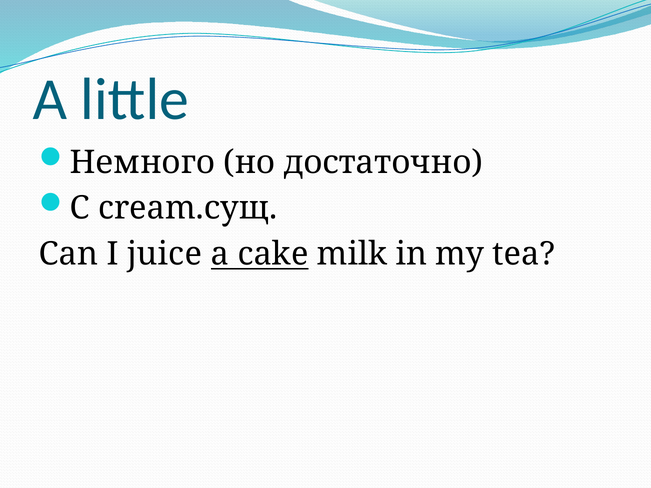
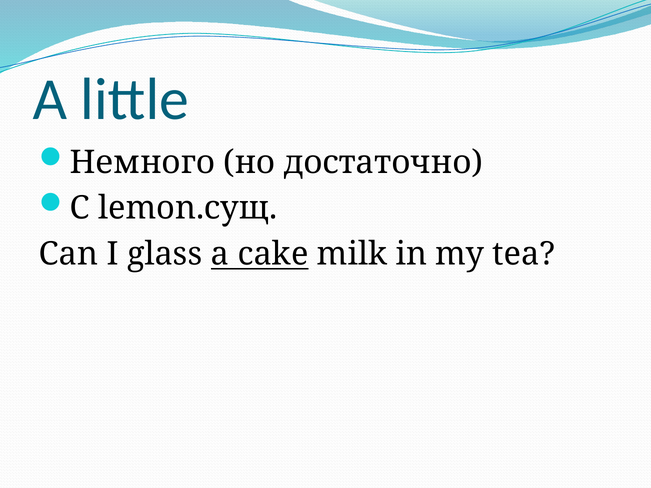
cream.сущ: cream.сущ -> lemon.сущ (188, 208)
juice: juice -> glass (165, 254)
